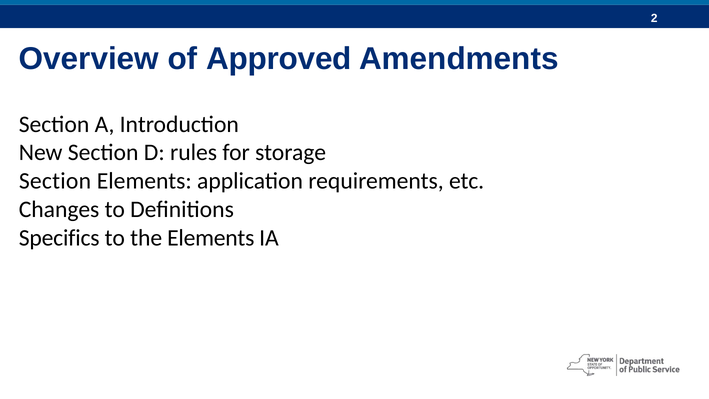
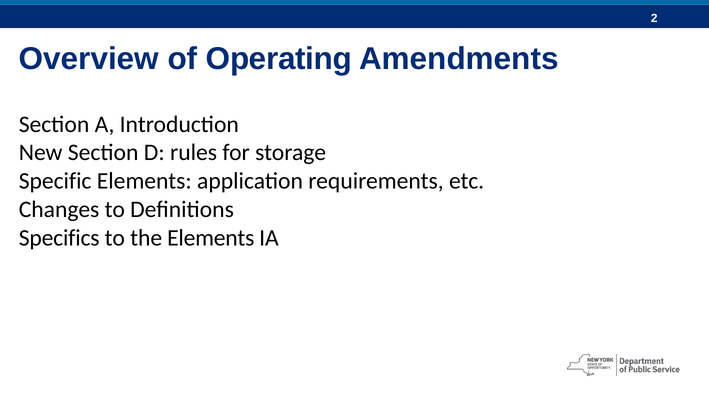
Approved: Approved -> Operating (279, 59)
Section: Section -> Specific (55, 181)
